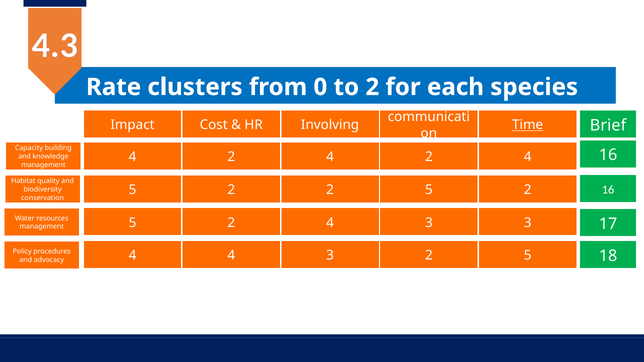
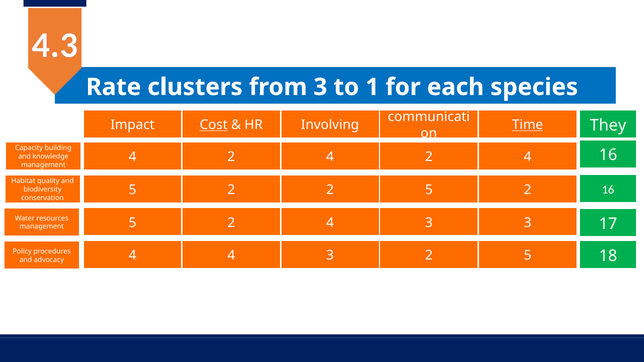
from 0: 0 -> 3 (320, 87)
to 2: 2 -> 1 (372, 87)
Brief: Brief -> They (608, 125)
Cost underline: none -> present (214, 125)
